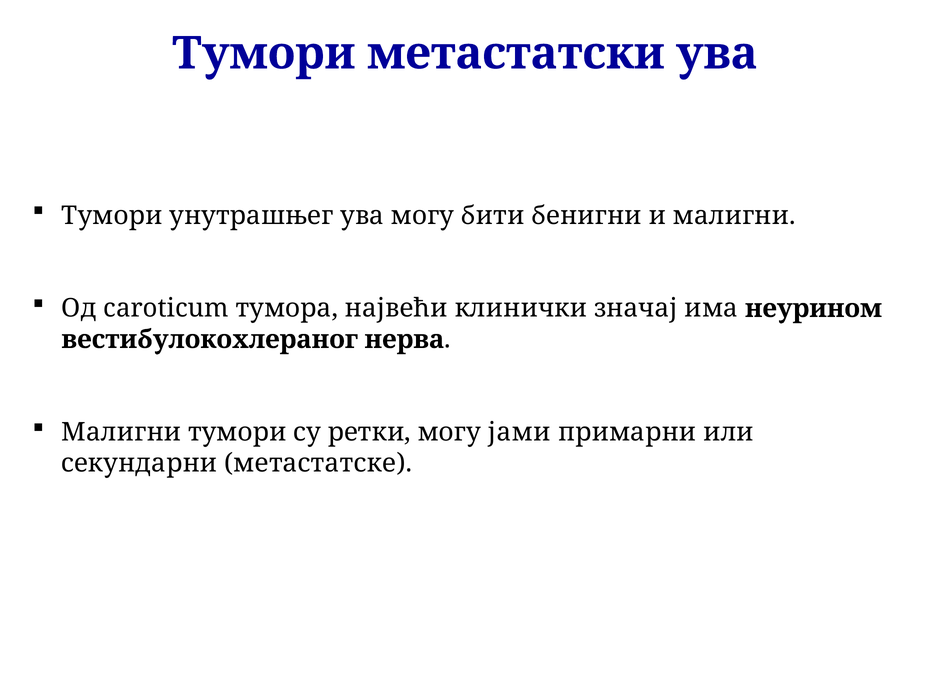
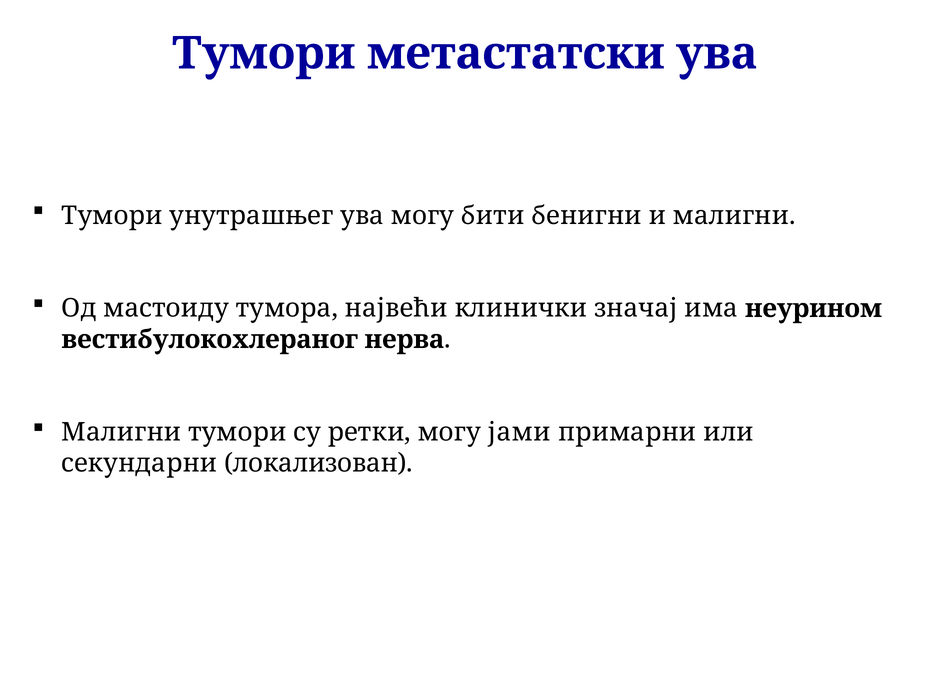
caroticum: caroticum -> мастоиду (166, 309)
метастатске: метастатске -> локализован (318, 464)
